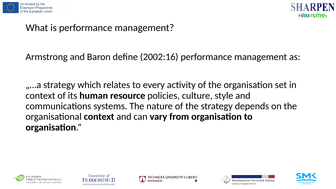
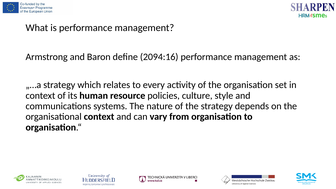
2002:16: 2002:16 -> 2094:16 (159, 57)
